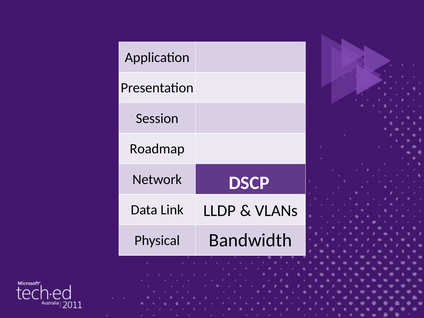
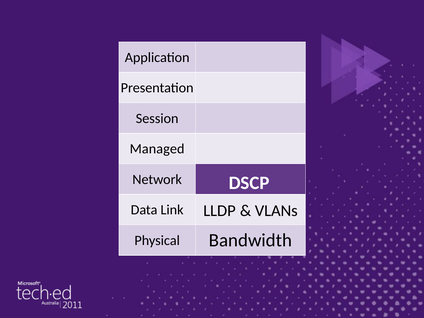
Roadmap: Roadmap -> Managed (157, 149)
